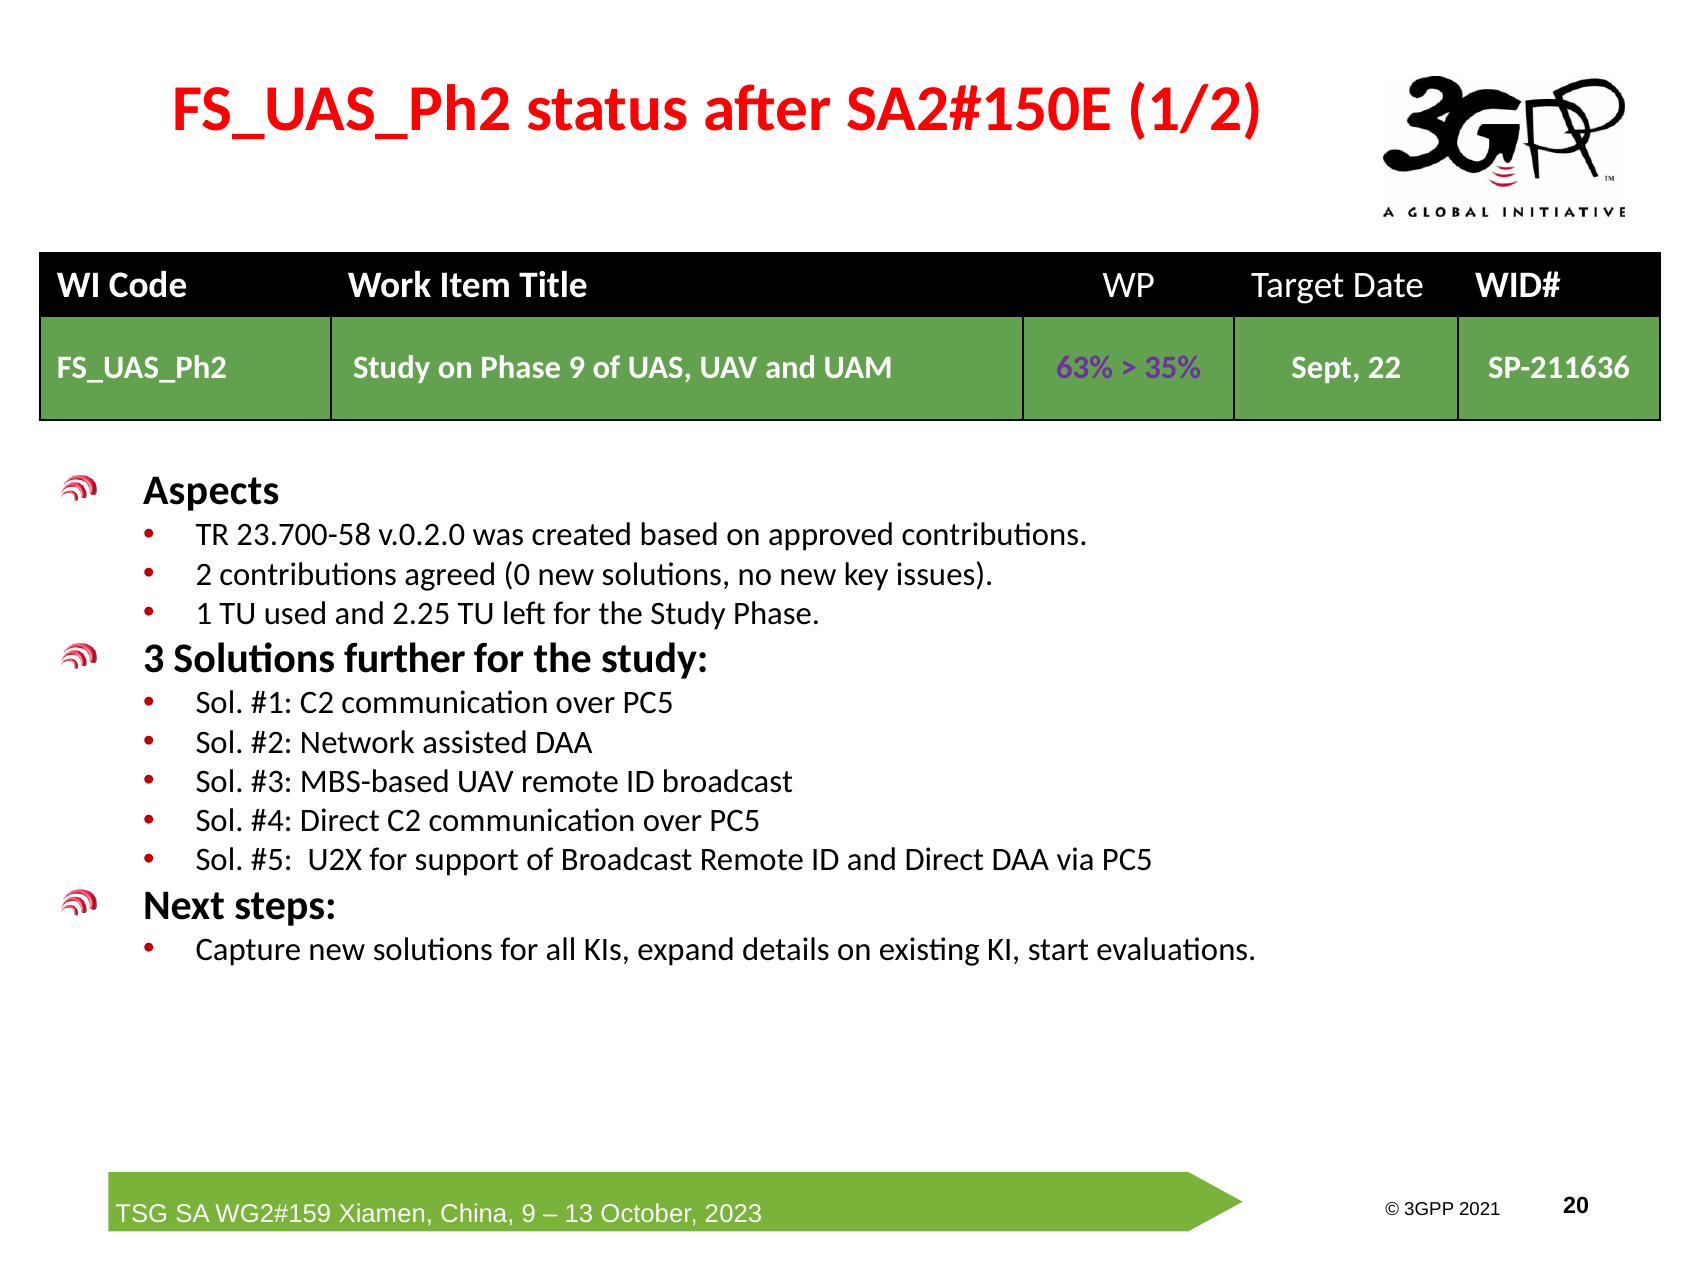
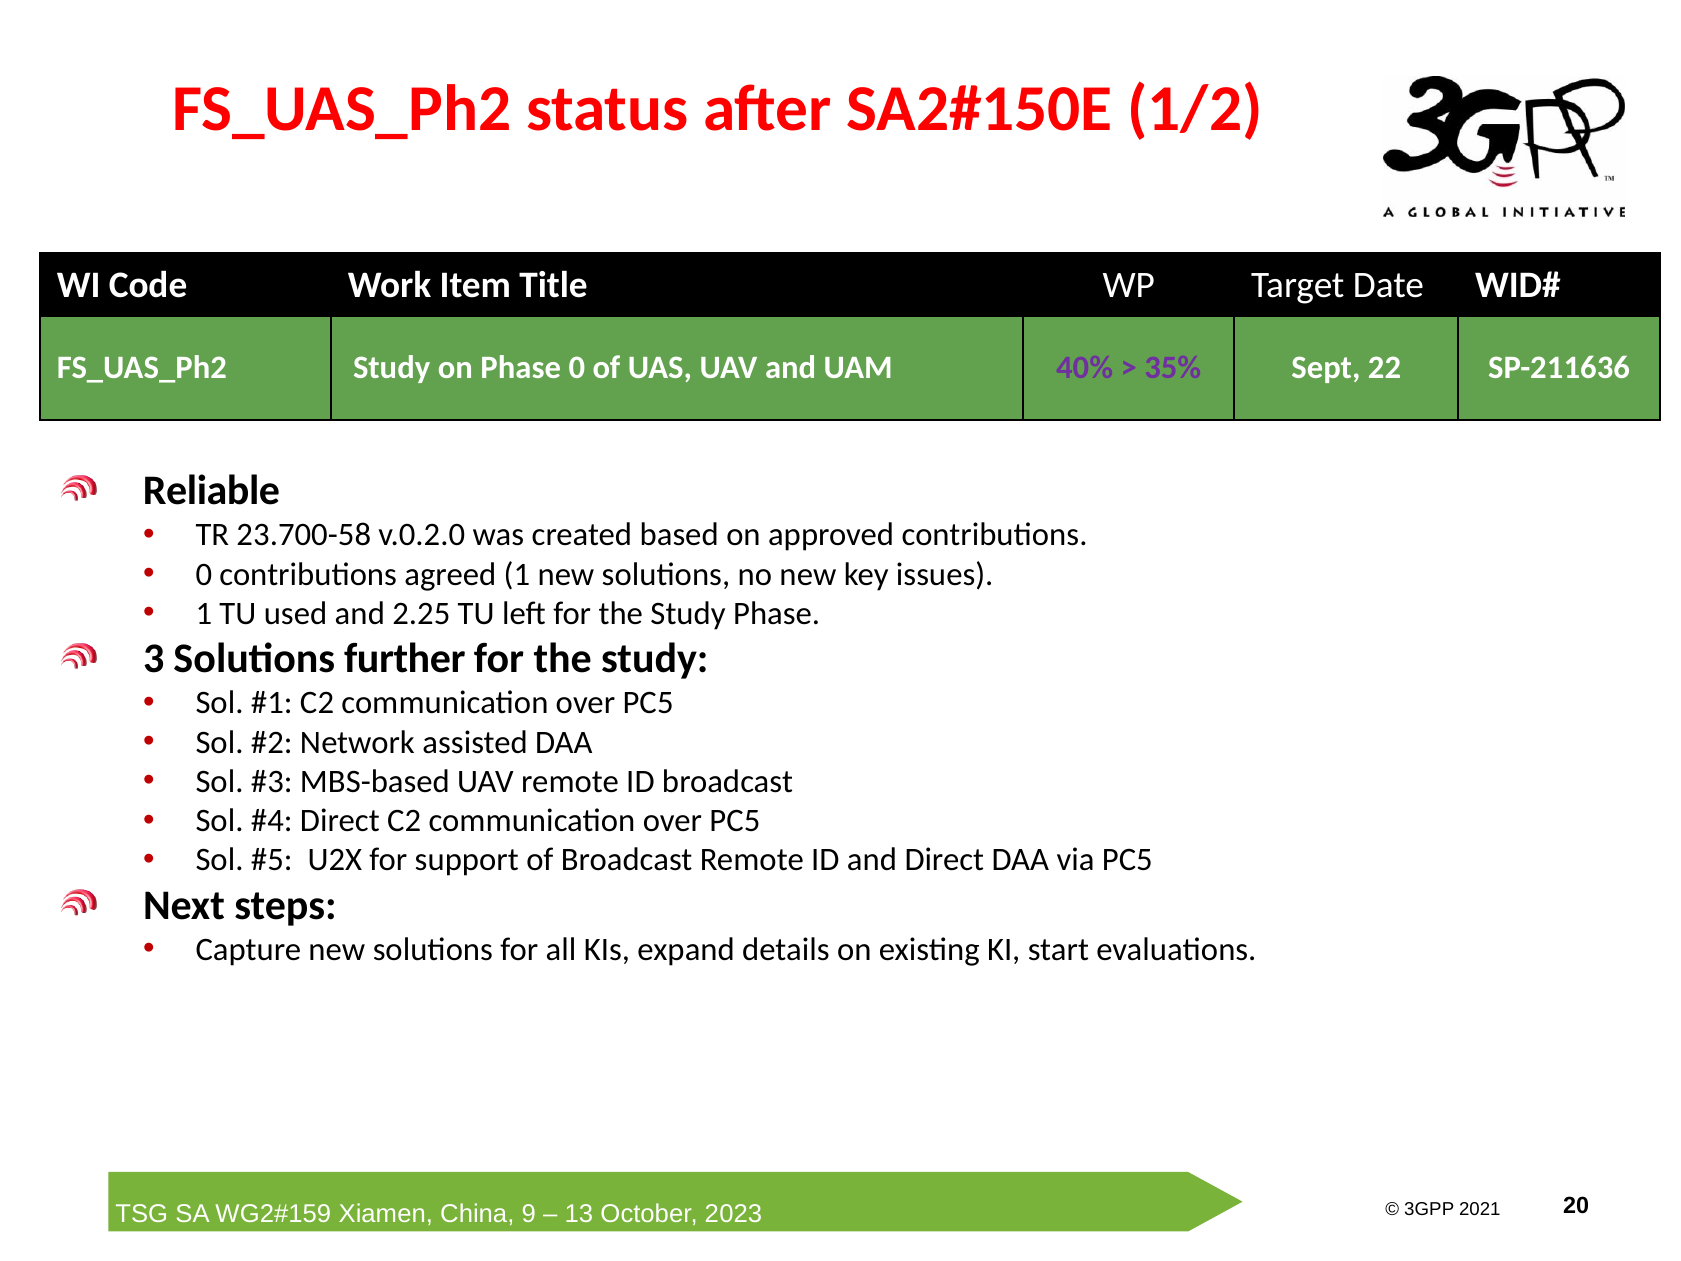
Phase 9: 9 -> 0 (577, 368)
63%: 63% -> 40% (1085, 368)
Aspects: Aspects -> Reliable (212, 491)
2: 2 -> 0 (204, 574)
agreed 0: 0 -> 1 (517, 574)
